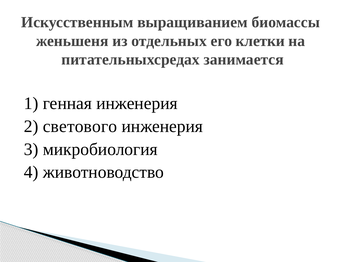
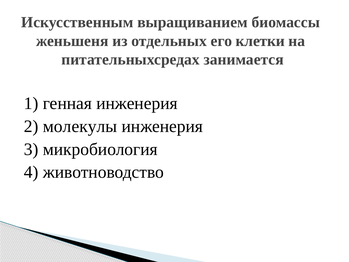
светового: светового -> молекулы (80, 126)
